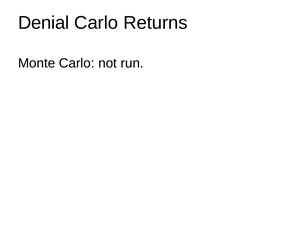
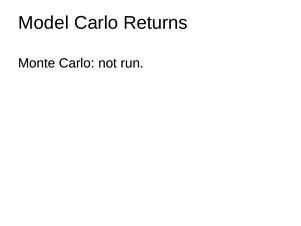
Denial: Denial -> Model (43, 23)
